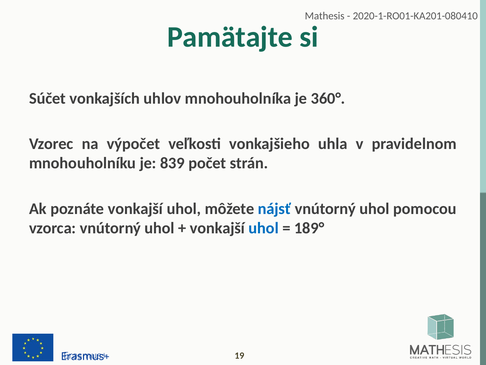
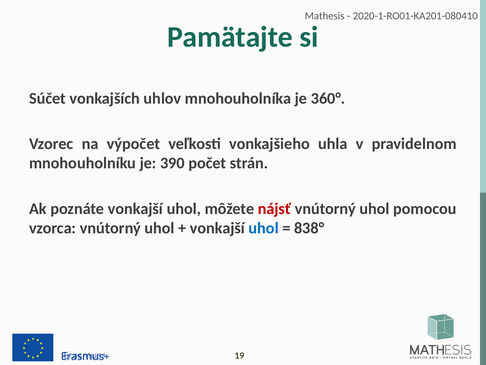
839: 839 -> 390 (172, 163)
nájsť colour: blue -> red (274, 208)
189°: 189° -> 838° (309, 228)
